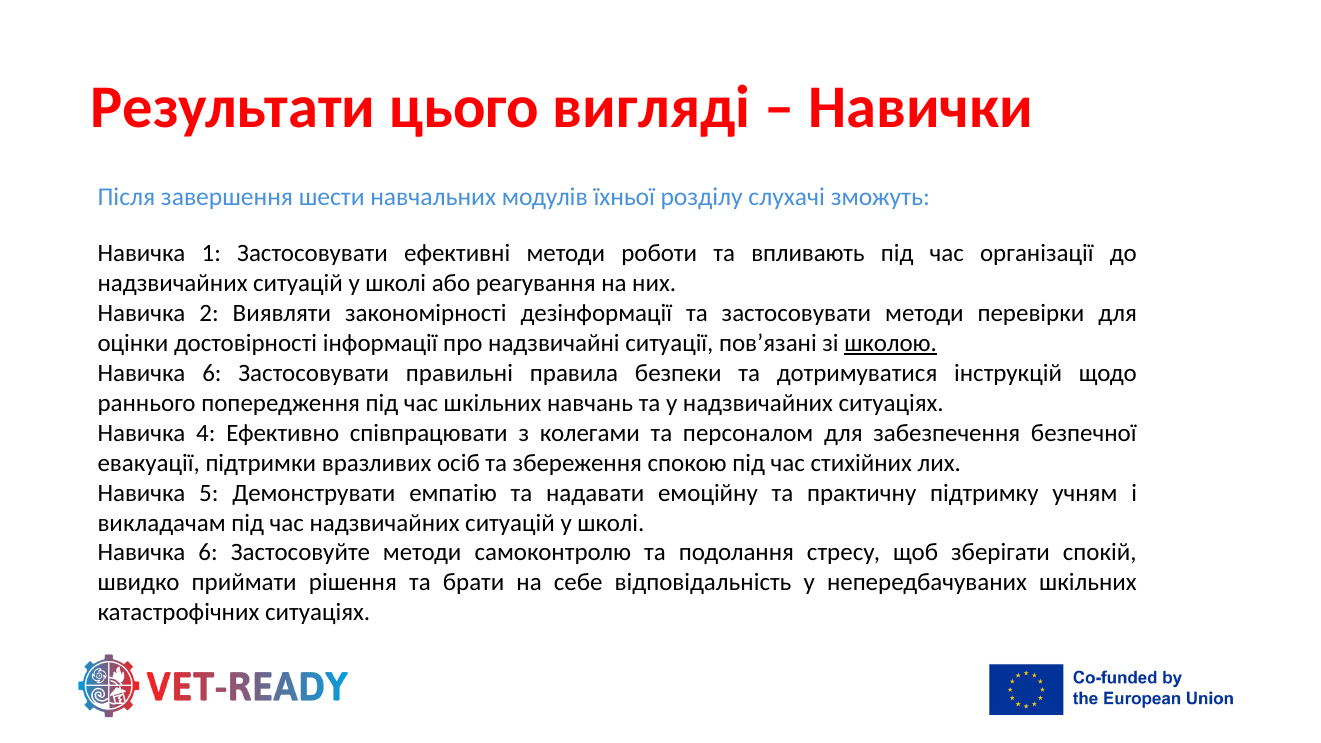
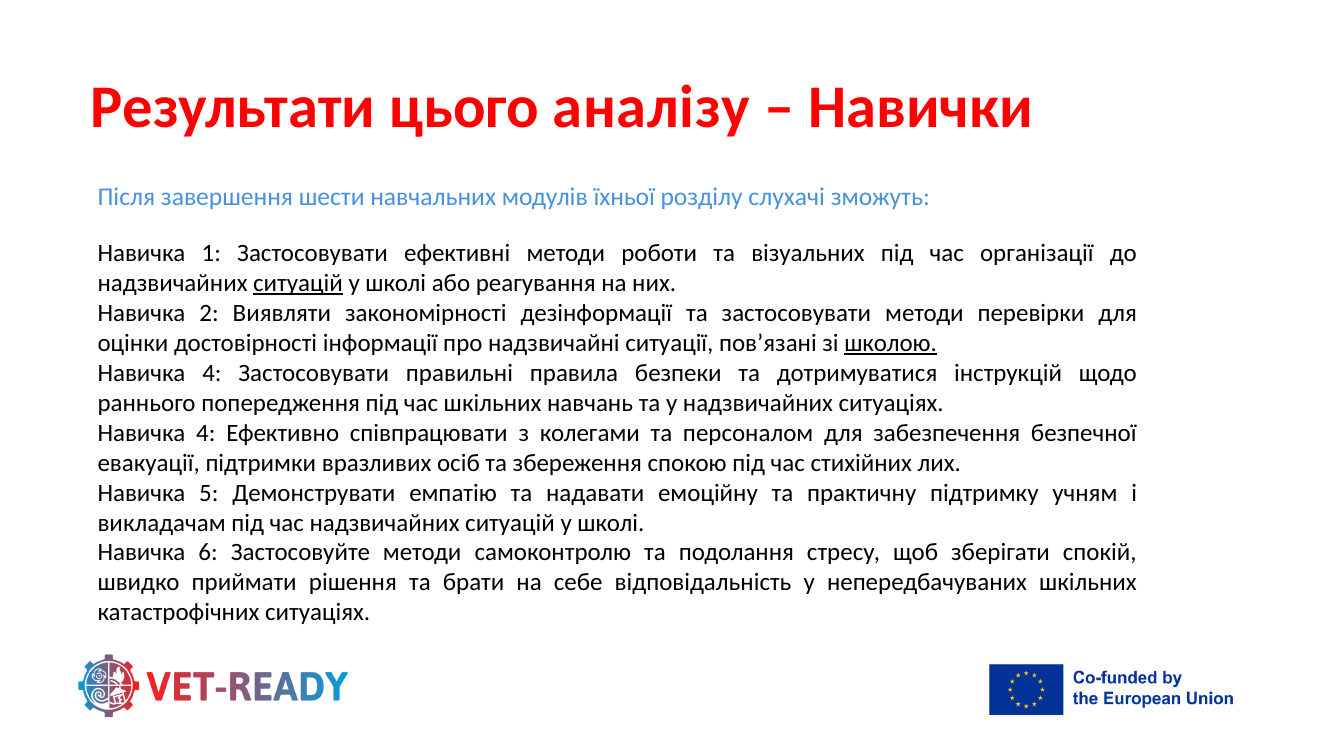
вигляді: вигляді -> аналізу (651, 108)
впливають: впливають -> візуальних (808, 253)
ситуацій underline: none -> present (298, 283)
6: 6 -> 4 (212, 373)
